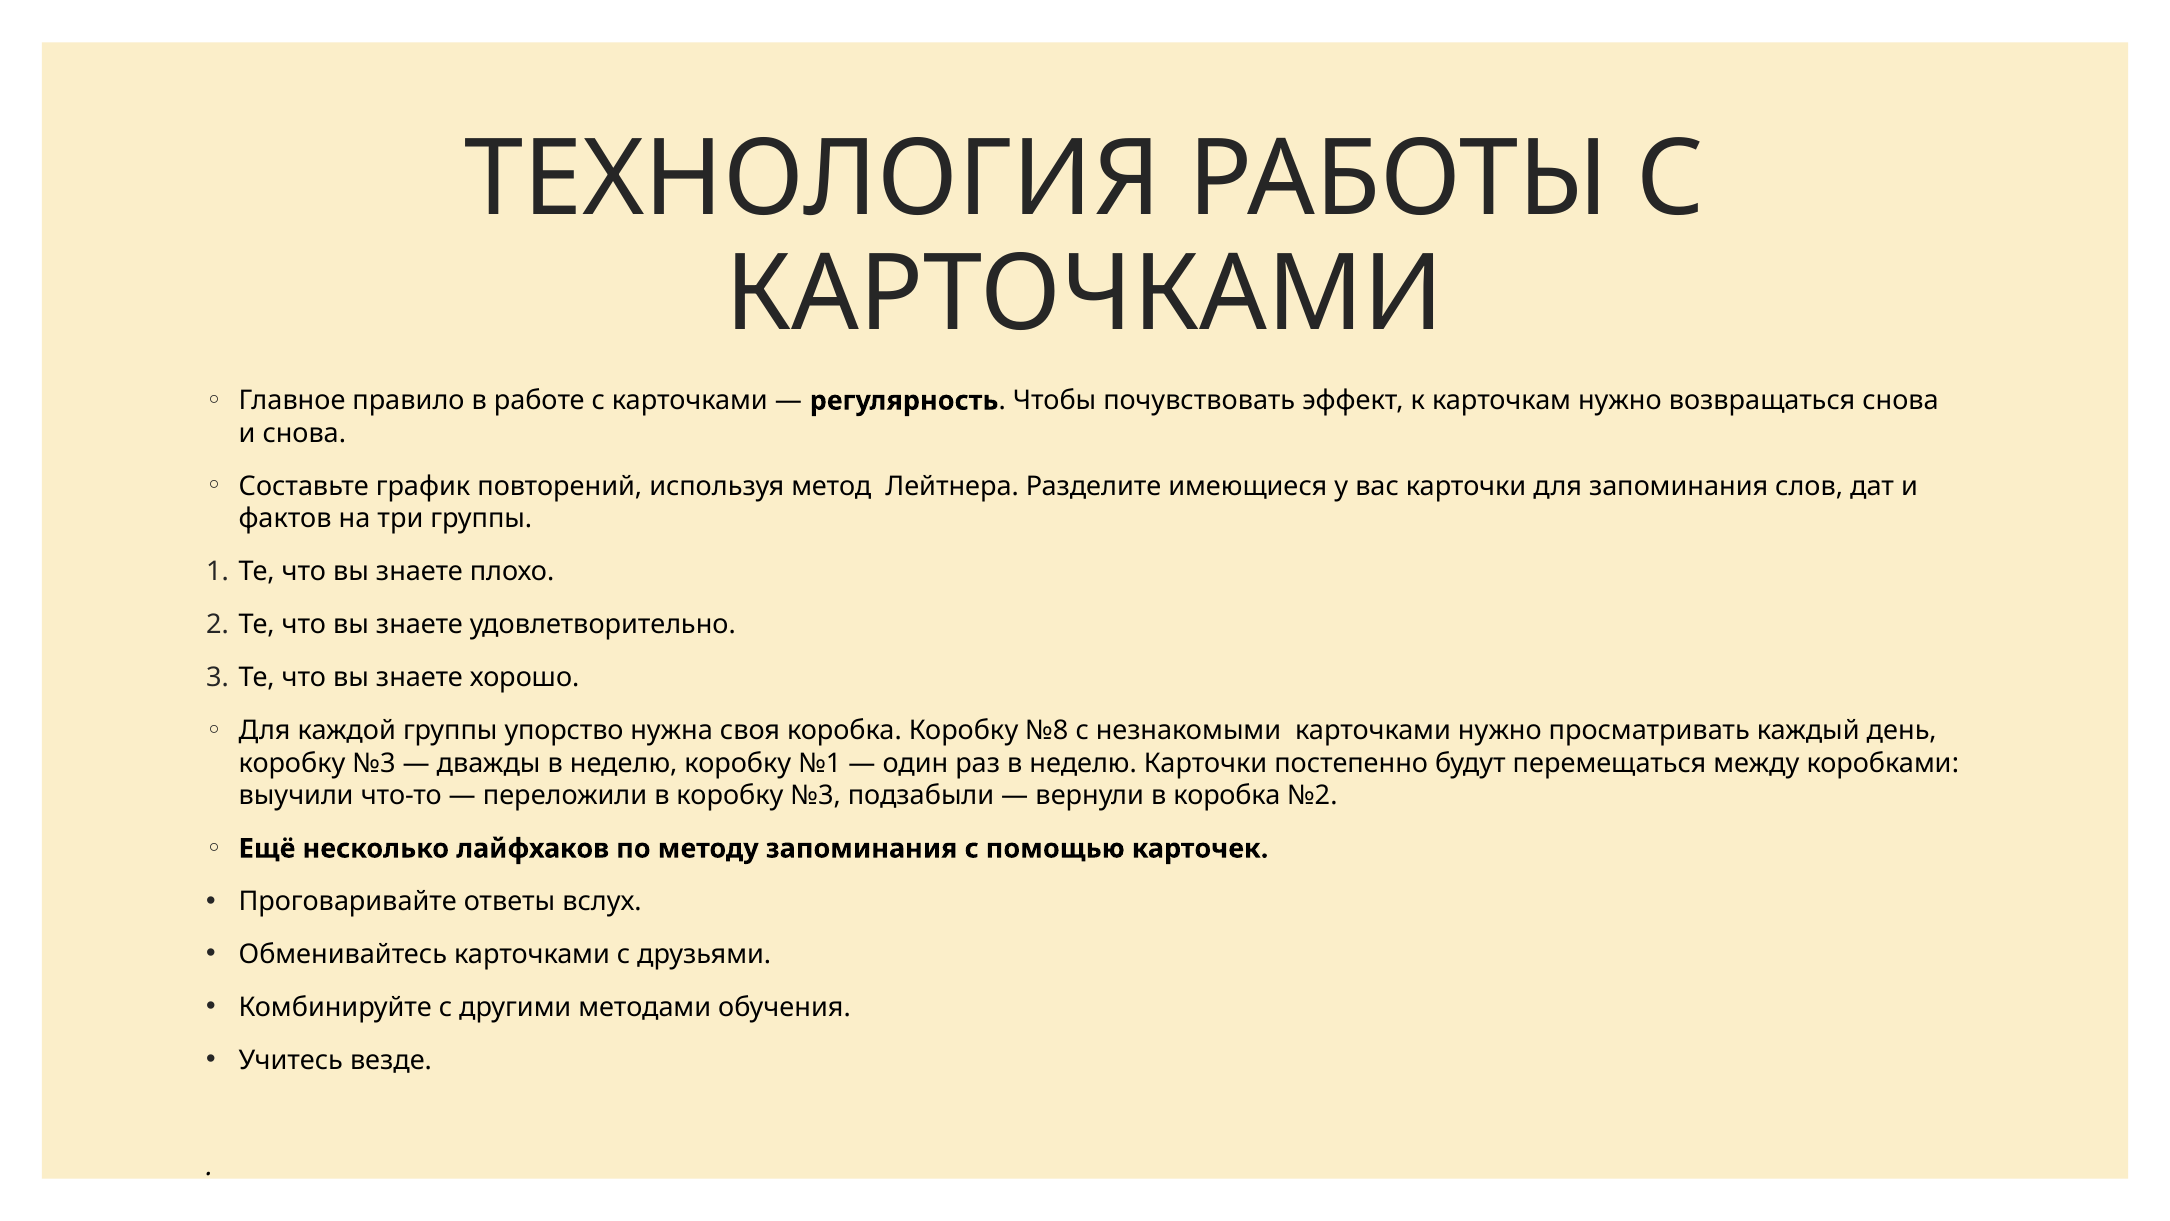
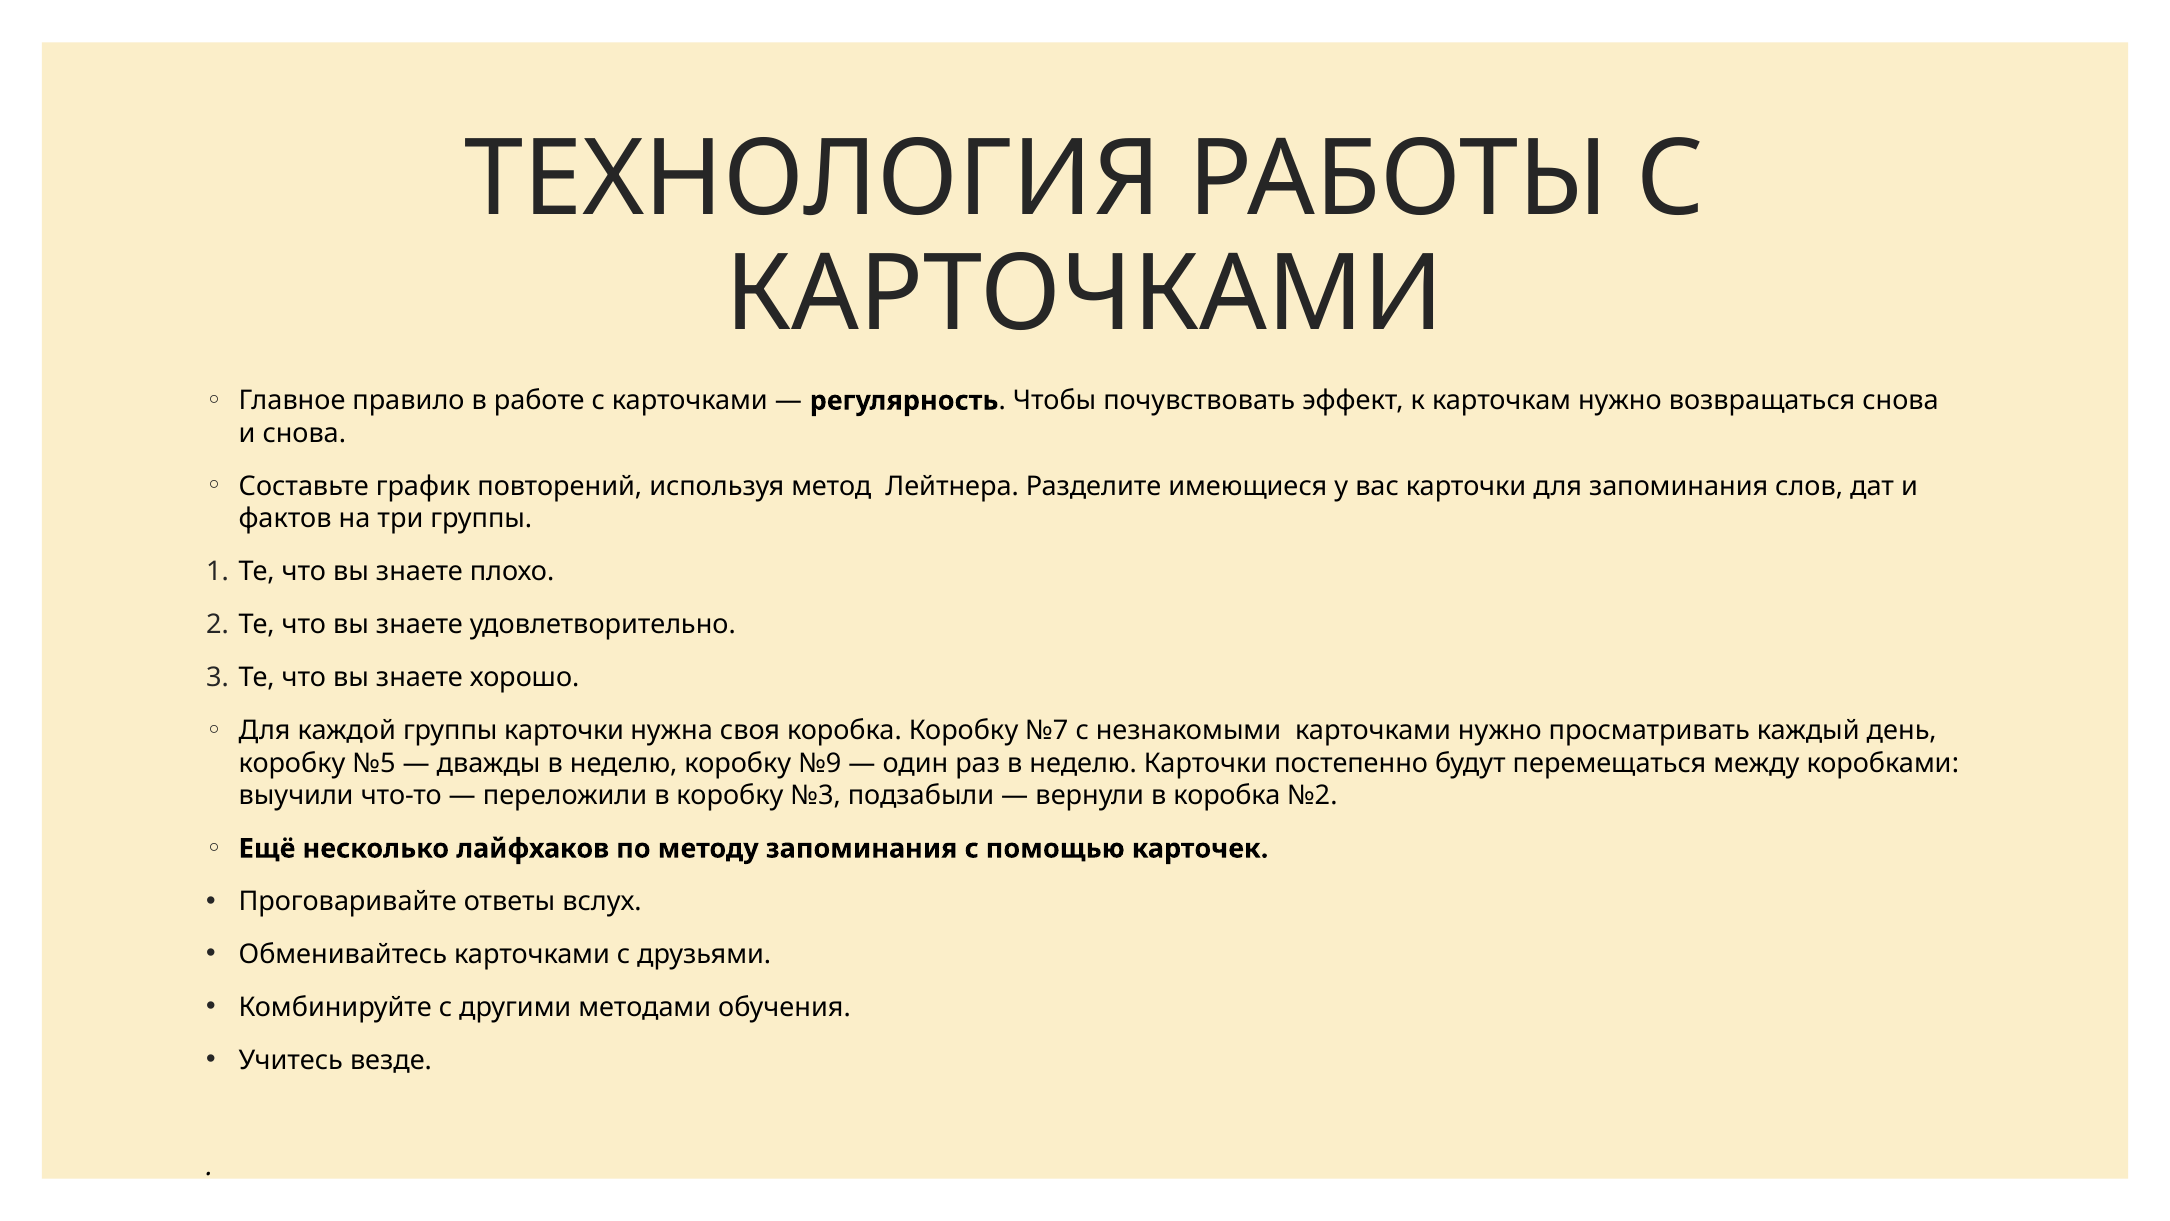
группы упорство: упорство -> карточки (564, 730)
№8: №8 -> №7 (1047, 730)
№3: №3 -> №5 (374, 763)
№1: №1 -> №9 (820, 763)
